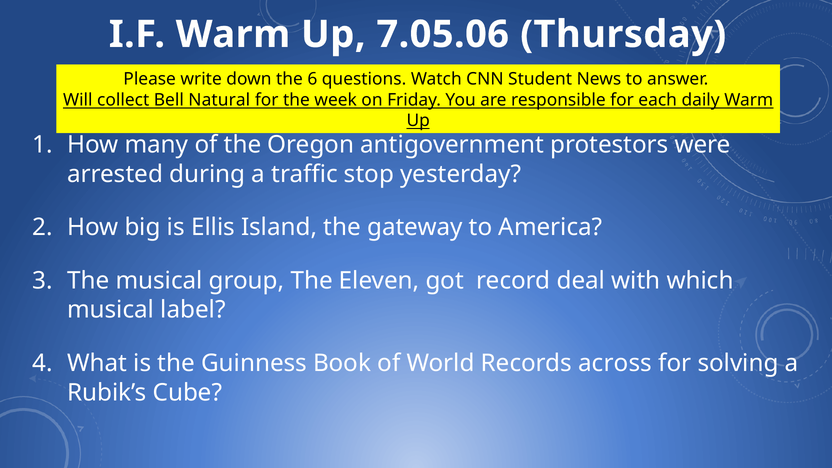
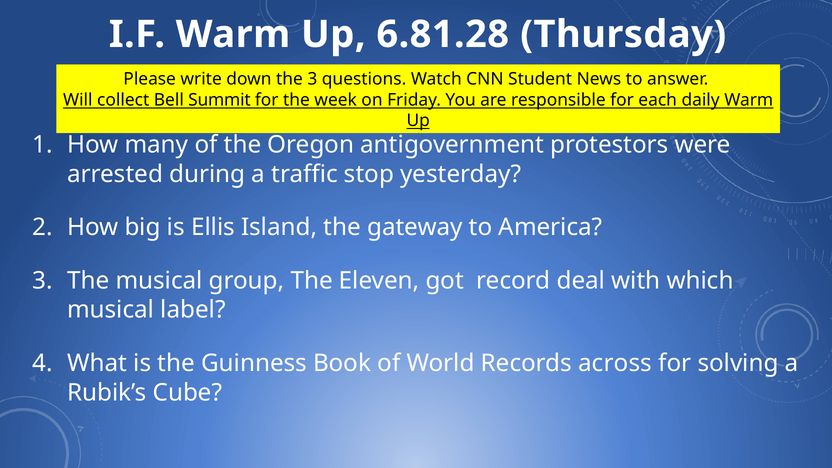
7.05.06: 7.05.06 -> 6.81.28 (443, 34)
the 6: 6 -> 3 (312, 79)
Natural: Natural -> Summit (219, 100)
